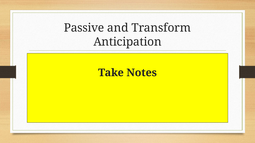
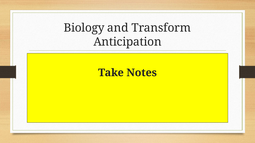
Passive: Passive -> Biology (84, 28)
